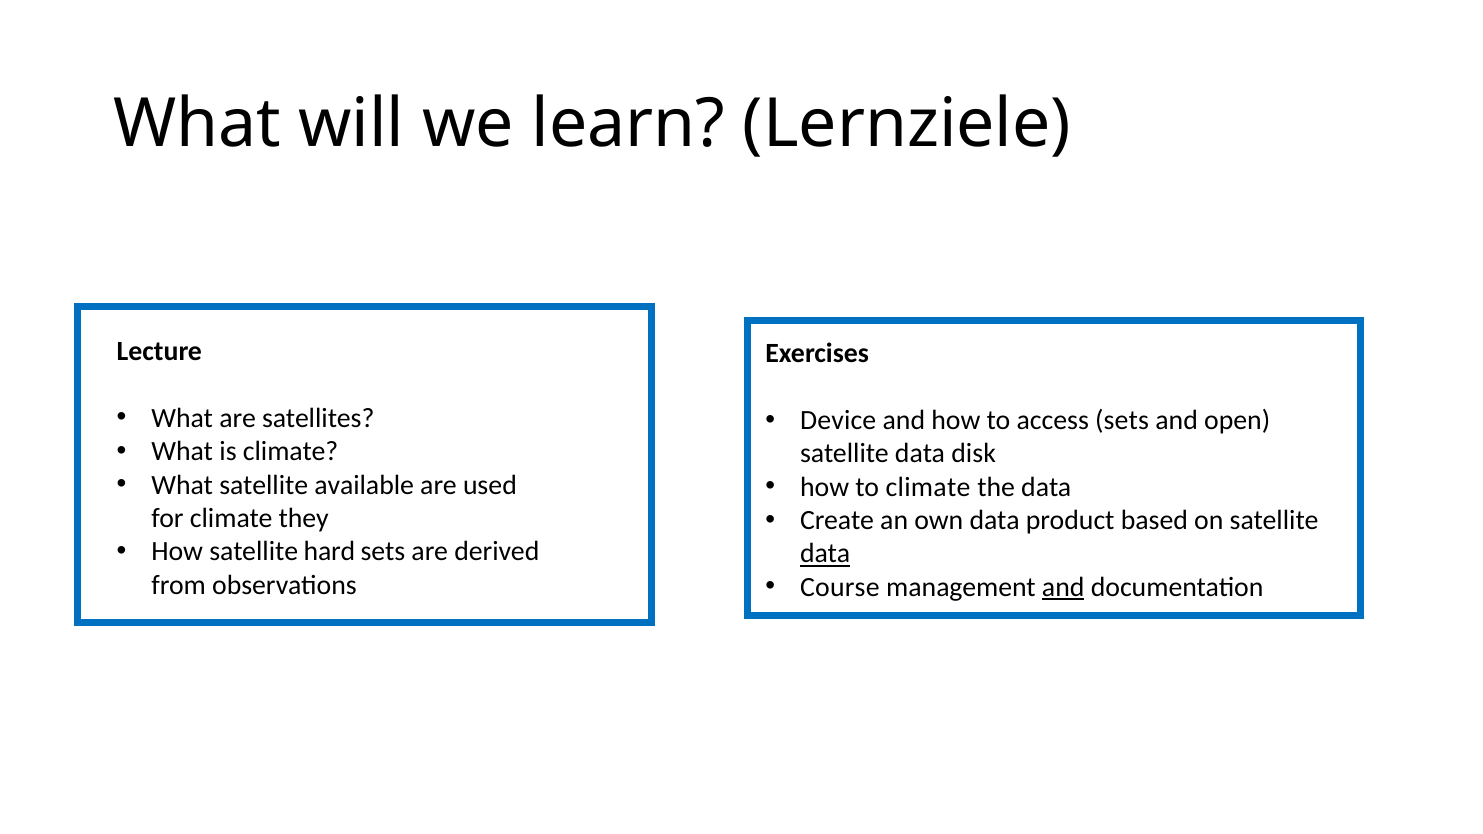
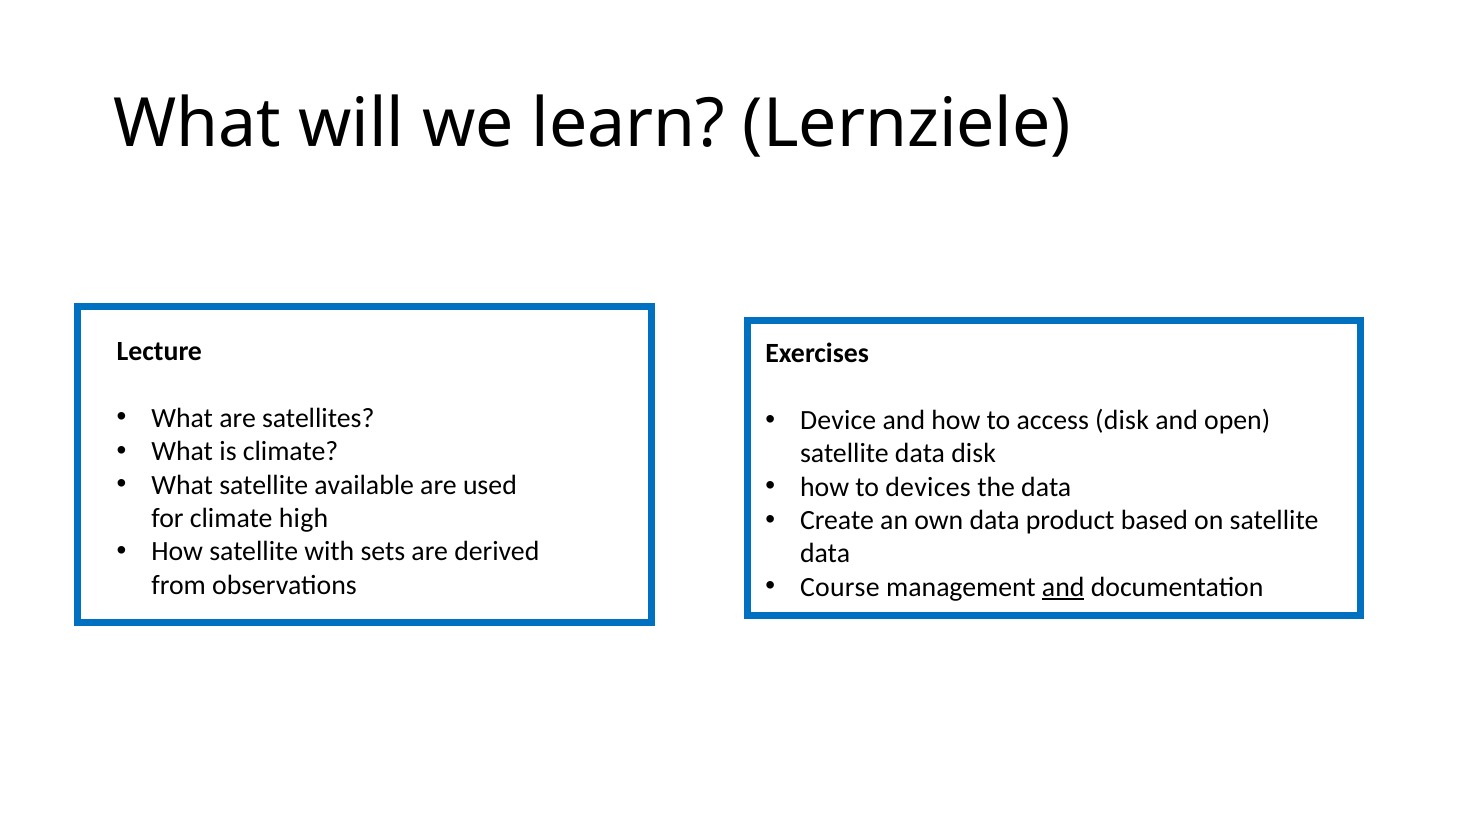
access sets: sets -> disk (1122, 420)
to climate: climate -> devices (928, 487)
they: they -> high (304, 518)
hard: hard -> with (329, 552)
data underline: present -> none (825, 554)
